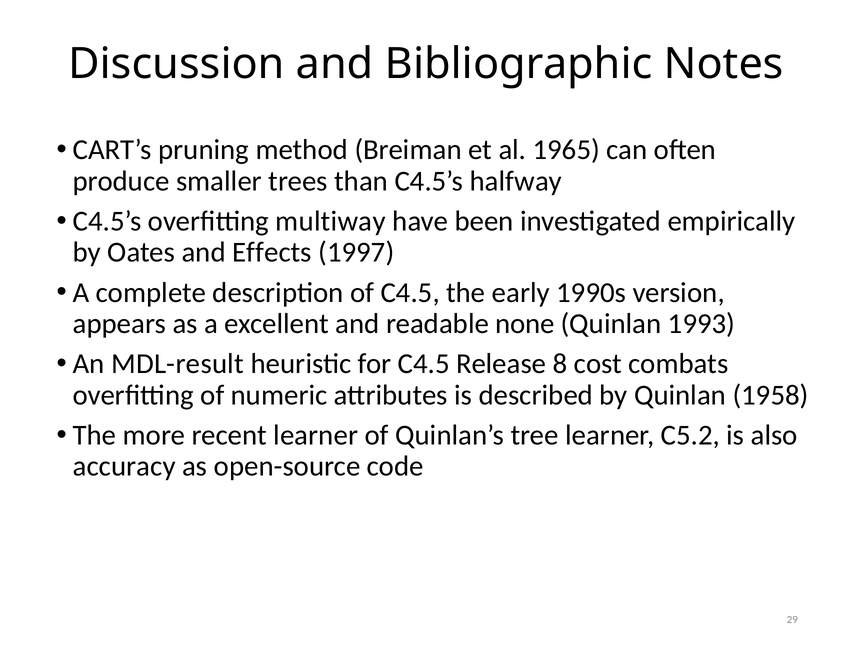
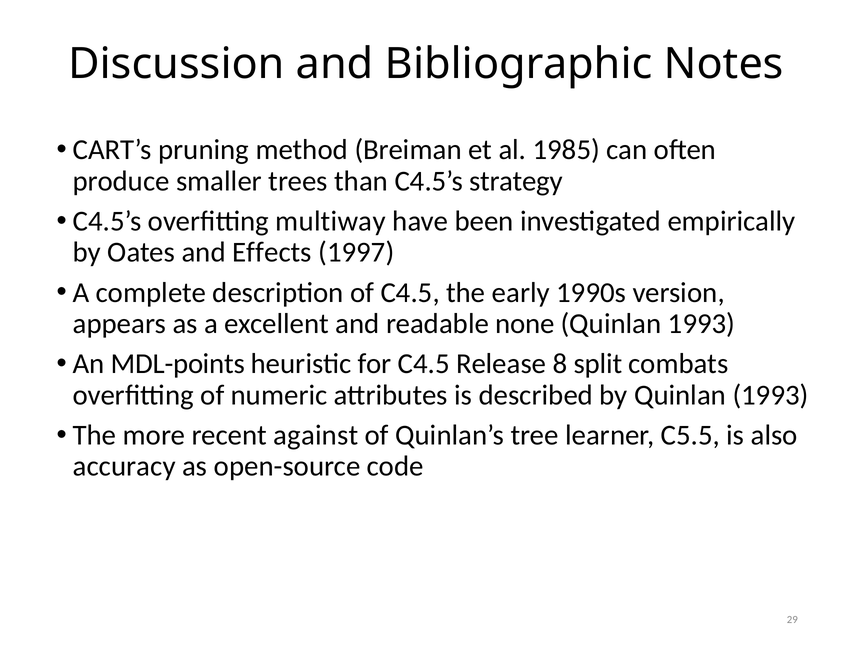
1965: 1965 -> 1985 (566, 150)
halfway: halfway -> strategy (516, 181)
MDL-result: MDL-result -> MDL-points (178, 364)
cost: cost -> split (598, 364)
by Quinlan 1958: 1958 -> 1993 (771, 395)
recent learner: learner -> against (316, 436)
C5.2: C5.2 -> C5.5 (690, 436)
